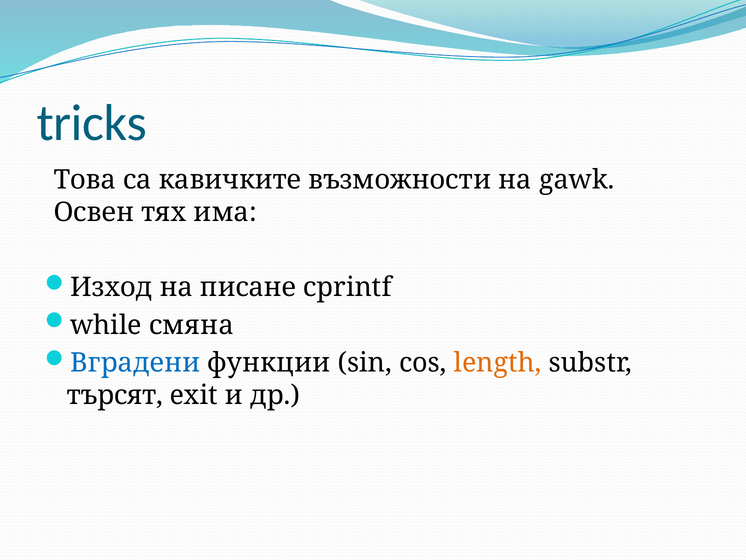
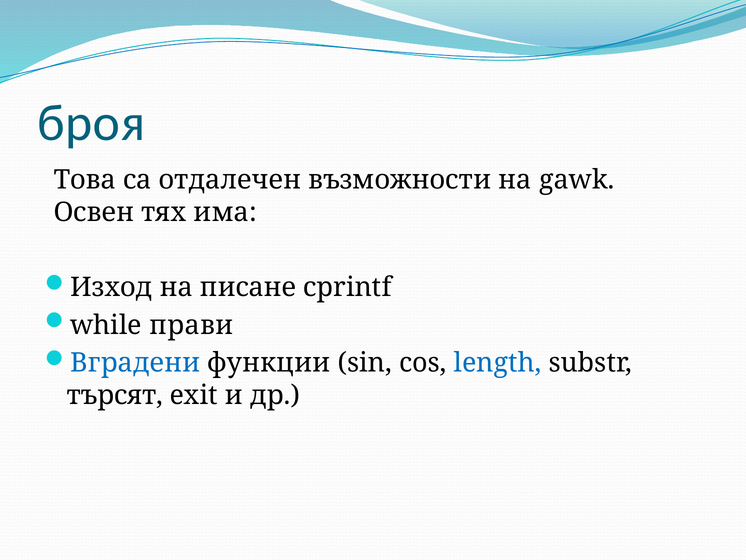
tricks: tricks -> броя (91, 123)
кавичките: кавичките -> отдалечен (230, 180)
смяна: смяна -> прави (191, 325)
length colour: orange -> blue (498, 363)
